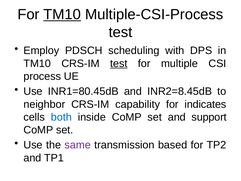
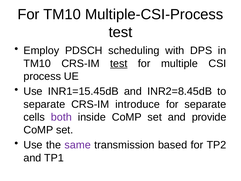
TM10 underline: present -> none (62, 14)
INR1=80.45dB: INR1=80.45dB -> INR1=15.45dB (83, 91)
neighbor: neighbor -> separate (44, 104)
capability: capability -> introduce (138, 104)
for indicates: indicates -> separate (205, 104)
both colour: blue -> purple (61, 117)
support: support -> provide (209, 117)
